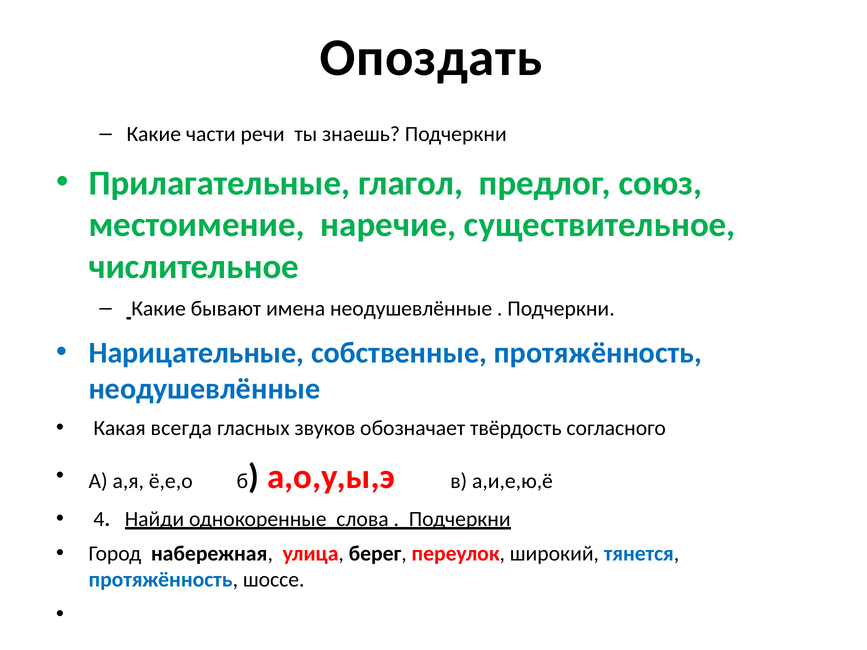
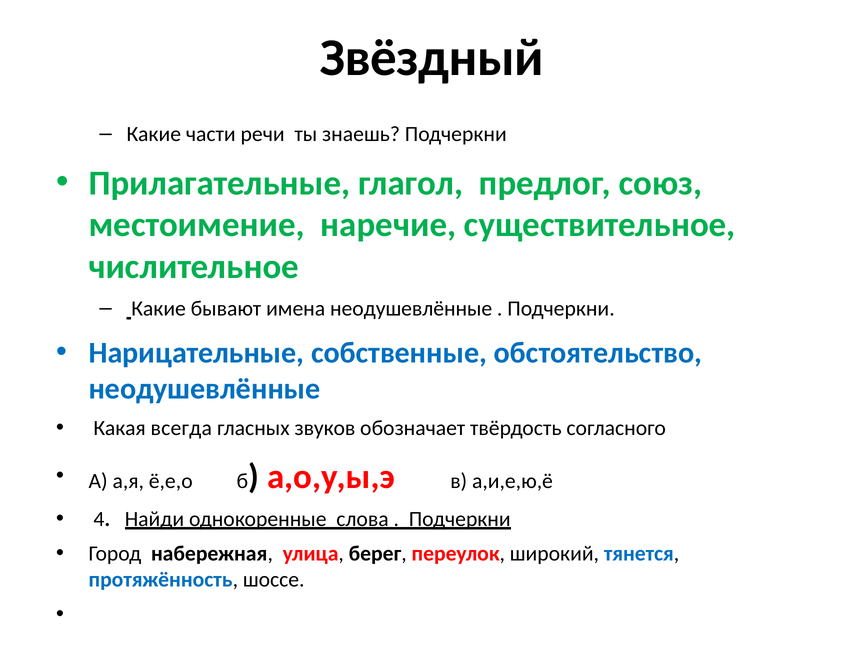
Опоздать: Опоздать -> Звёздный (432, 58)
собственные протяжённость: протяжённость -> обстоятельство (598, 353)
